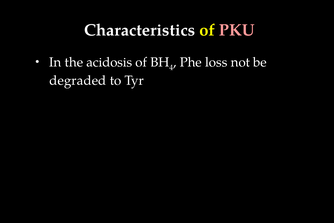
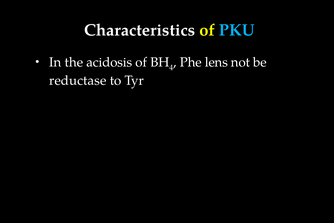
PKU colour: pink -> light blue (237, 30)
loss: loss -> lens (216, 62)
degraded: degraded -> reductase (78, 80)
